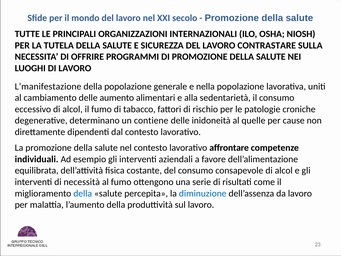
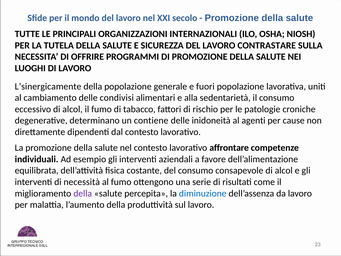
L’manifestazione: L’manifestazione -> L’sinergicamente (48, 86)
nella: nella -> fuori (205, 86)
aumento: aumento -> condivisi (117, 98)
quelle: quelle -> agenti (253, 120)
della colour: blue -> purple (83, 193)
